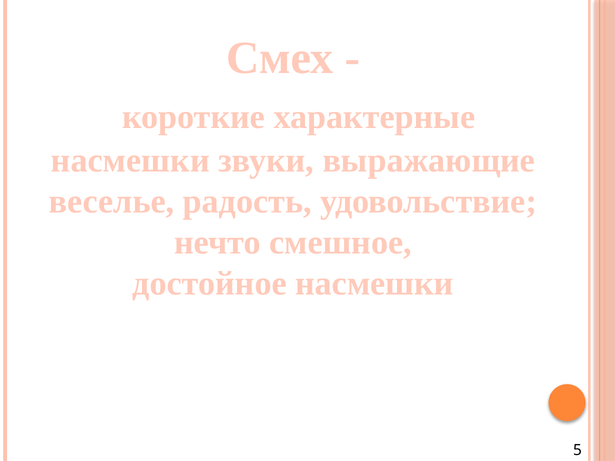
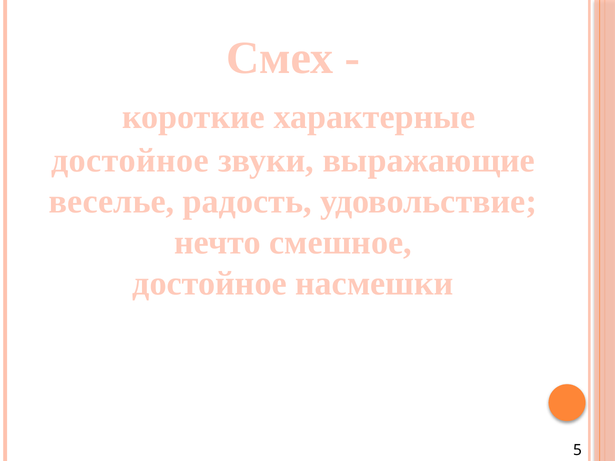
насмешки: насмешки -> достойное (130, 161)
